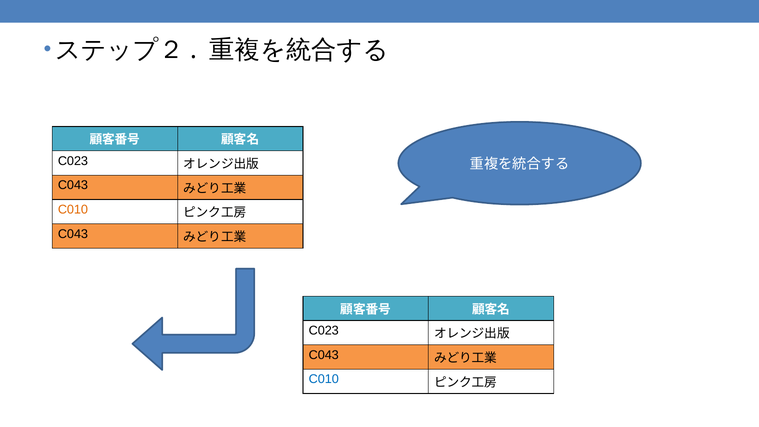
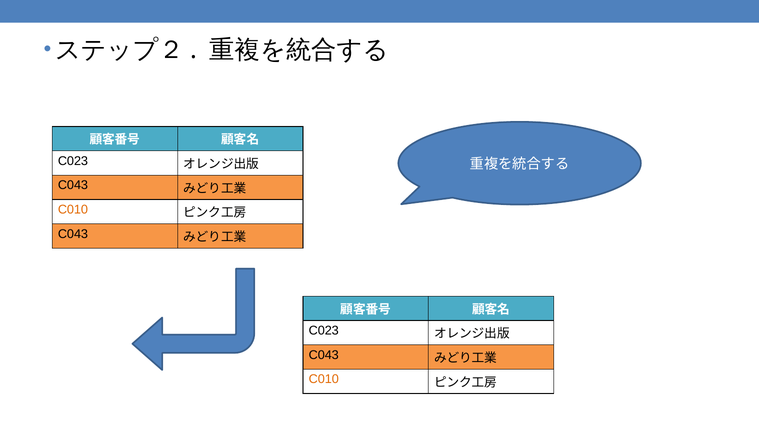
C010 colour: blue -> orange (324, 379)
